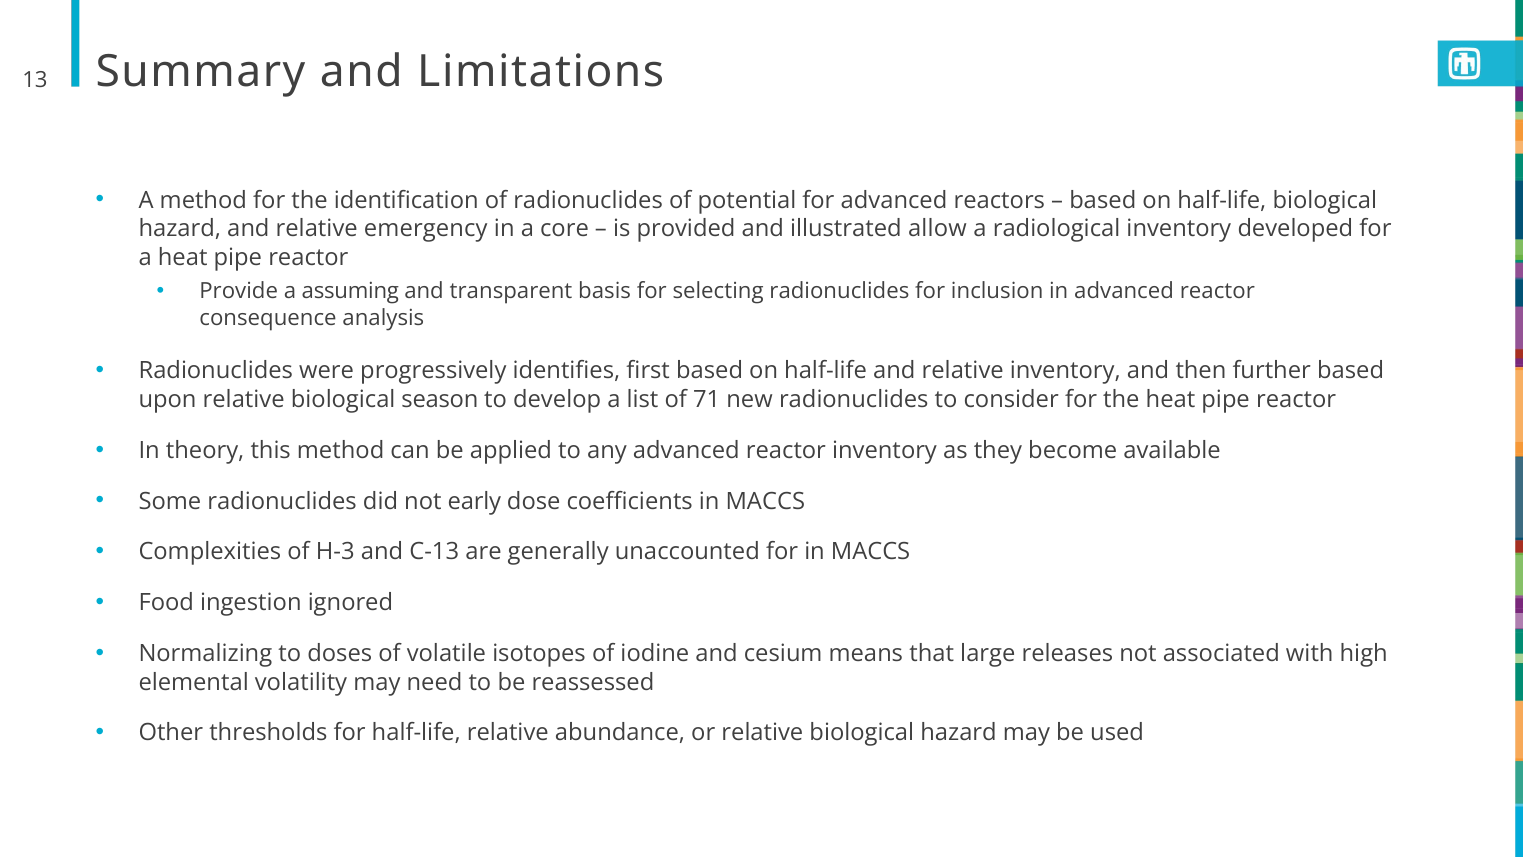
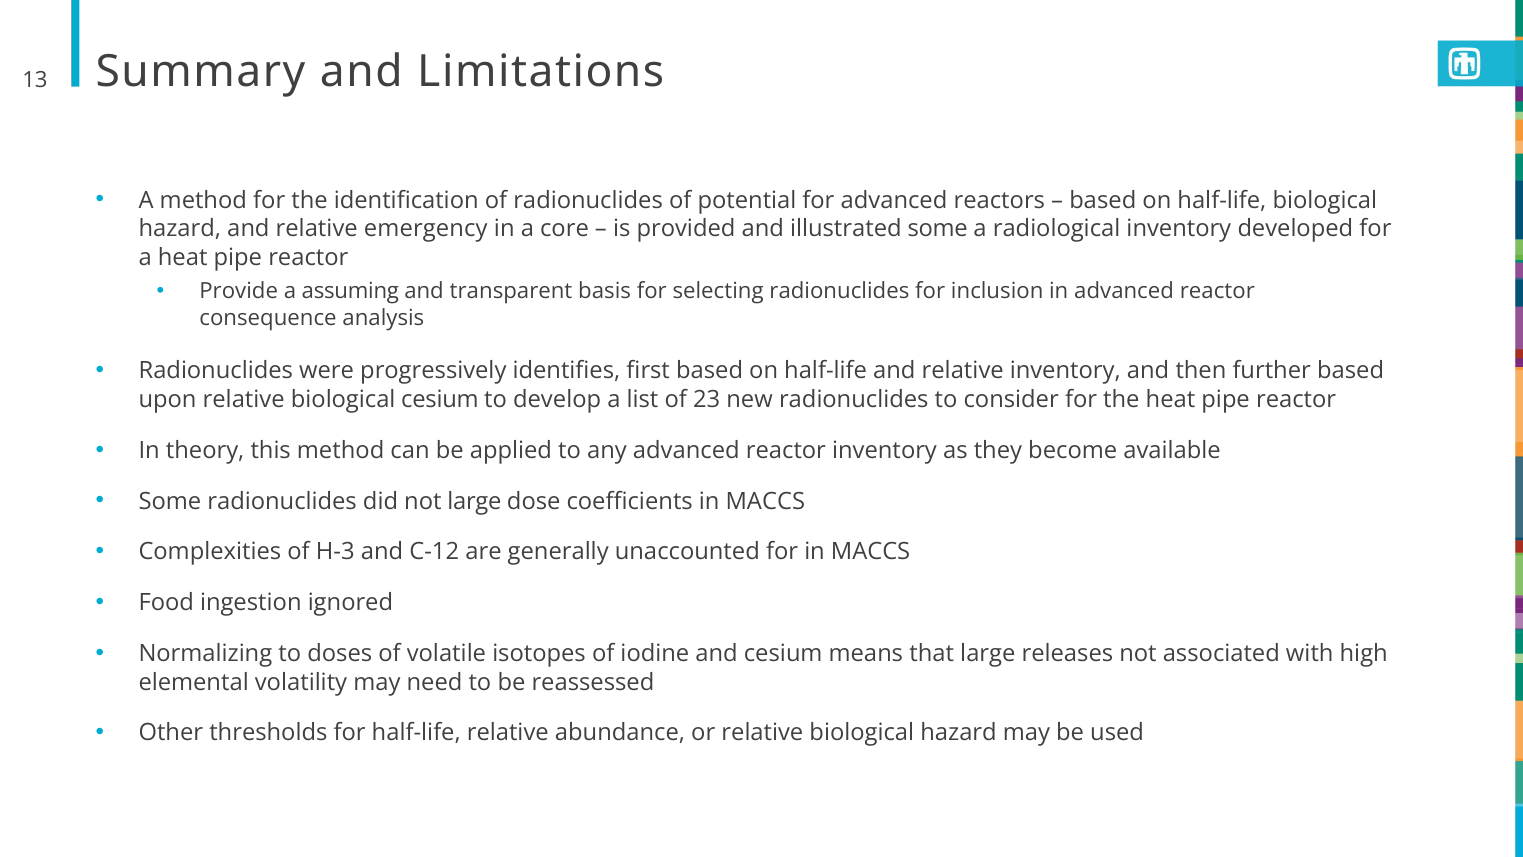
illustrated allow: allow -> some (938, 229)
biological season: season -> cesium (440, 399)
71: 71 -> 23 (707, 399)
not early: early -> large (474, 501)
C-13: C-13 -> C-12 (434, 552)
